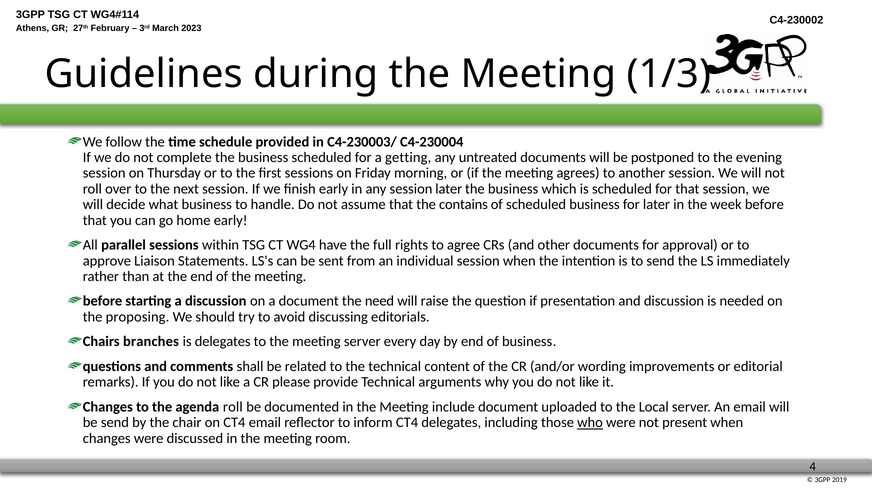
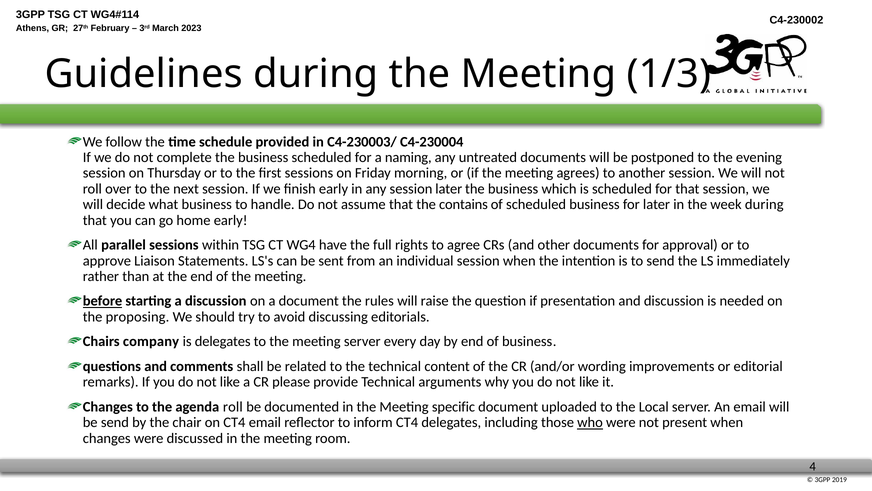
getting: getting -> naming (408, 157)
week before: before -> during (764, 204)
before underline: none -> present (103, 301)
need: need -> rules (379, 301)
branches: branches -> company (151, 341)
include: include -> specific (453, 407)
